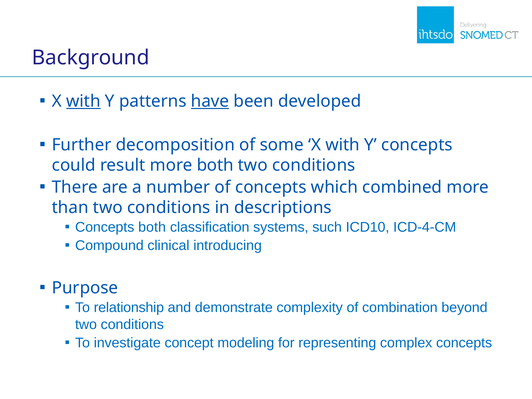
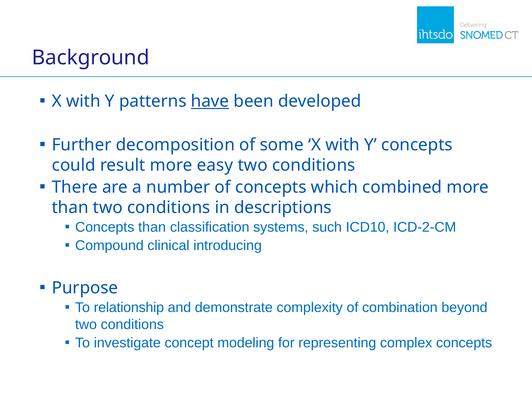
with underline: present -> none (83, 101)
more both: both -> easy (215, 165)
Concepts both: both -> than (152, 227)
ICD-4-CM: ICD-4-CM -> ICD-2-CM (425, 227)
